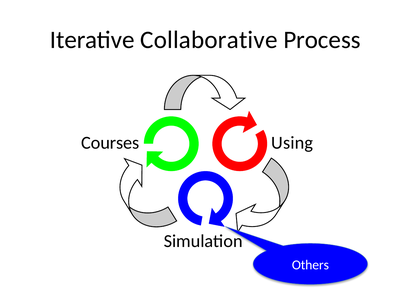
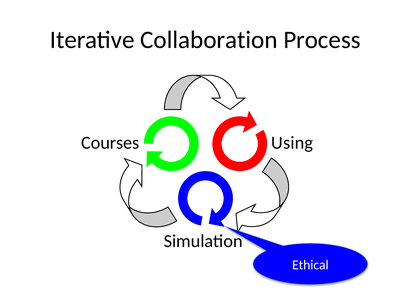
Collaborative: Collaborative -> Collaboration (209, 40)
Others: Others -> Ethical (310, 265)
